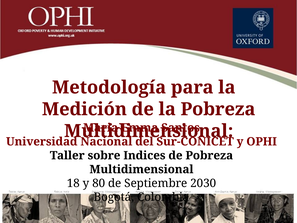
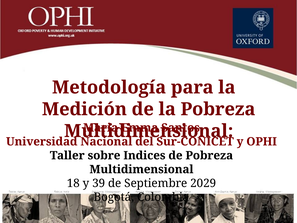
80: 80 -> 39 (99, 183)
2030: 2030 -> 2029 (203, 183)
